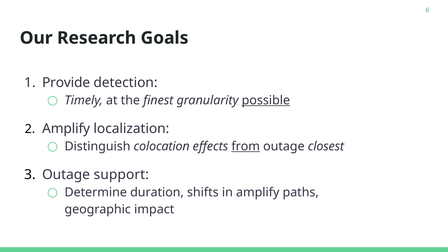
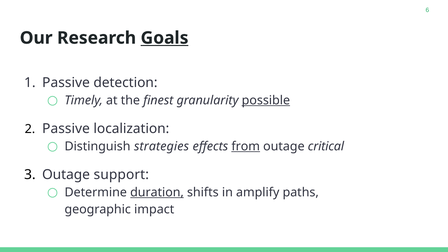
Goals underline: none -> present (165, 38)
Provide: Provide -> Passive (66, 83)
Amplify: Amplify -> Passive (66, 129)
colocation: colocation -> strategies (162, 146)
closest: closest -> critical (326, 146)
duration underline: none -> present (157, 192)
